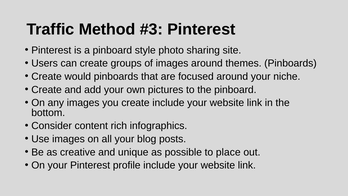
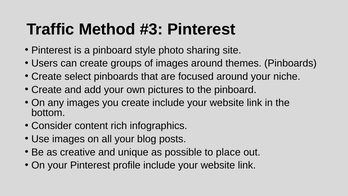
would: would -> select (78, 76)
